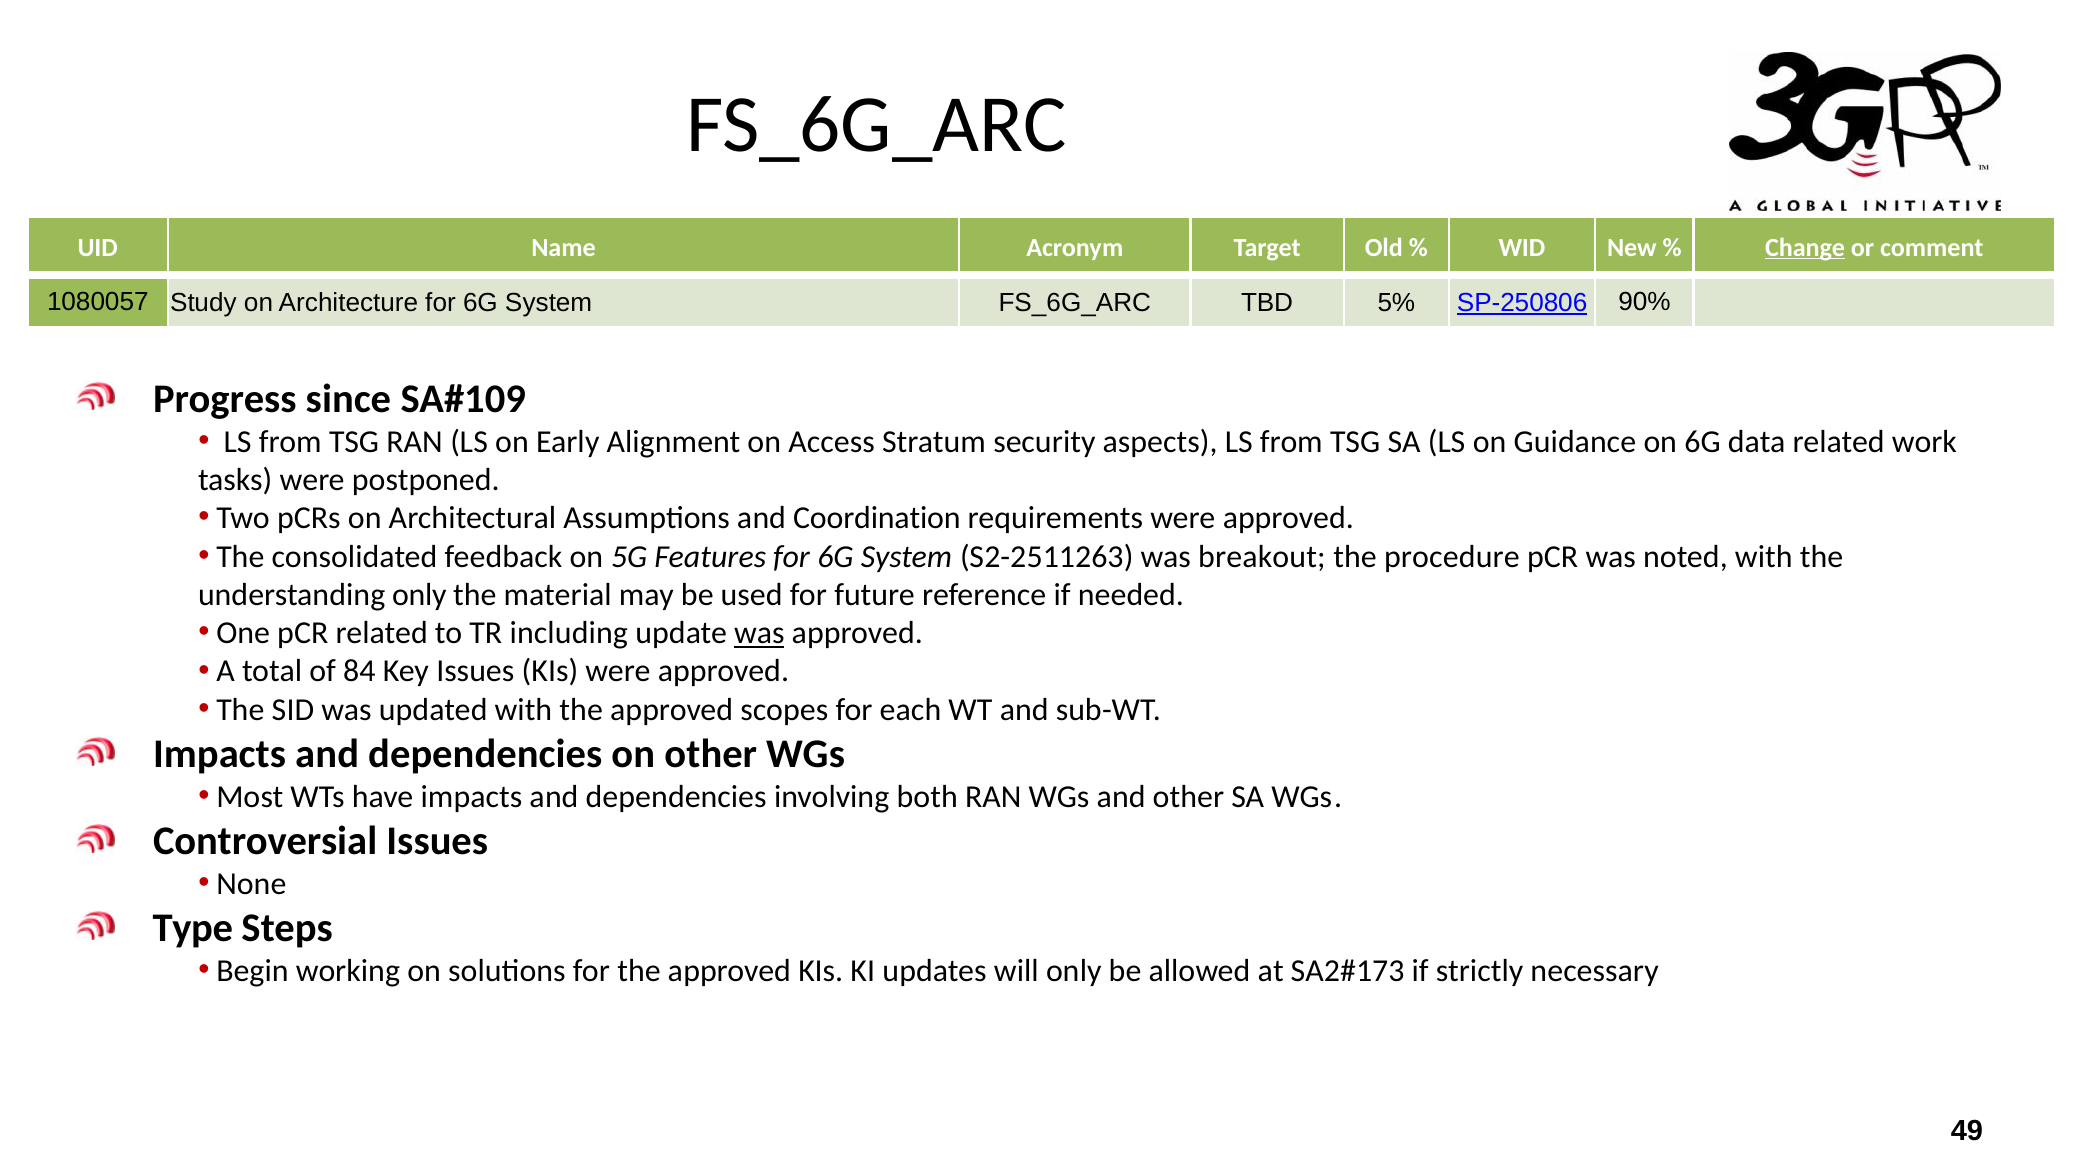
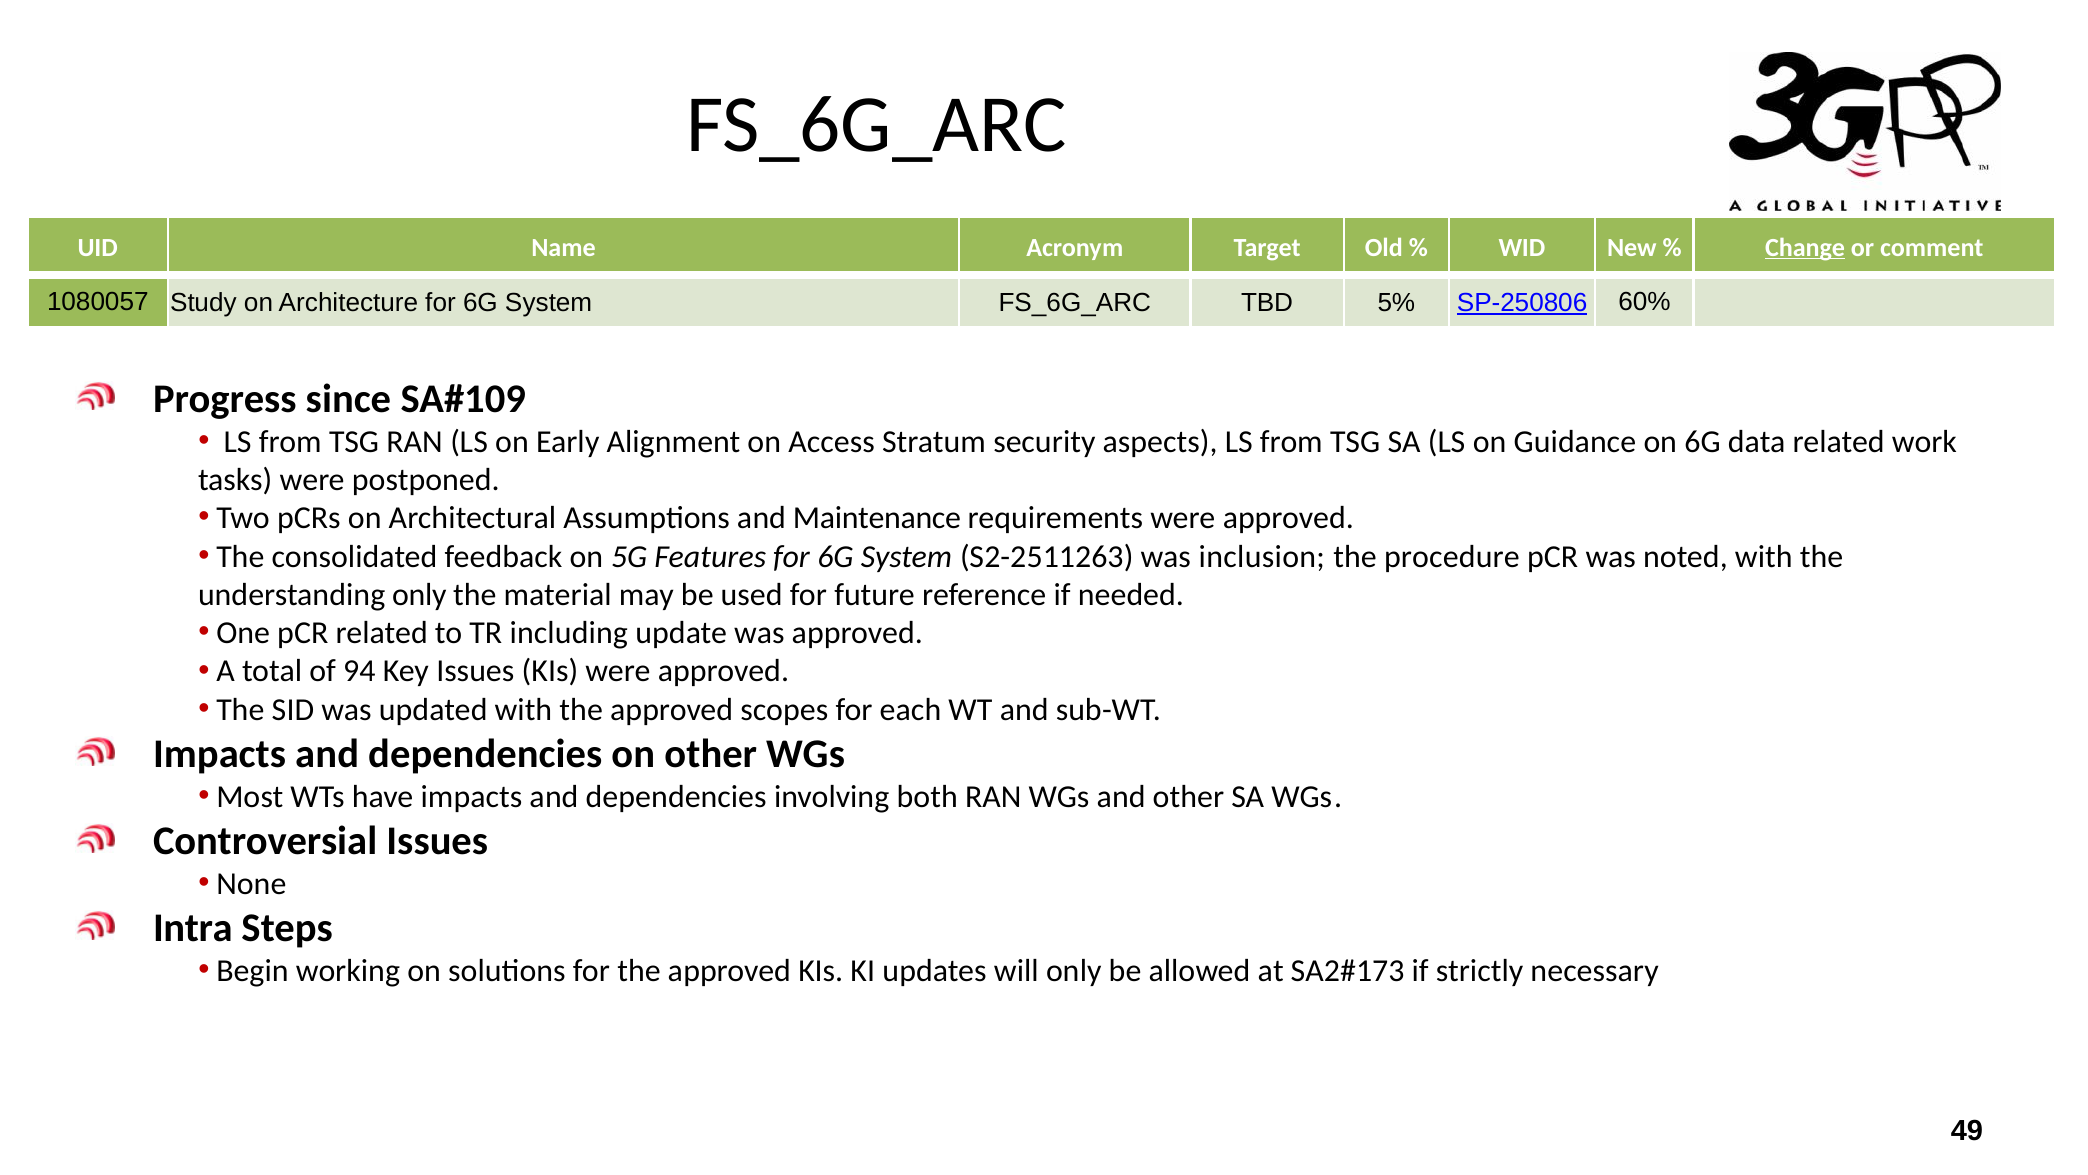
90%: 90% -> 60% (1644, 302)
Coordination: Coordination -> Maintenance (877, 518)
breakout: breakout -> inclusion (1262, 556)
was underline: present -> none (759, 633)
84: 84 -> 94 (359, 671)
Type: Type -> Intra (193, 928)
